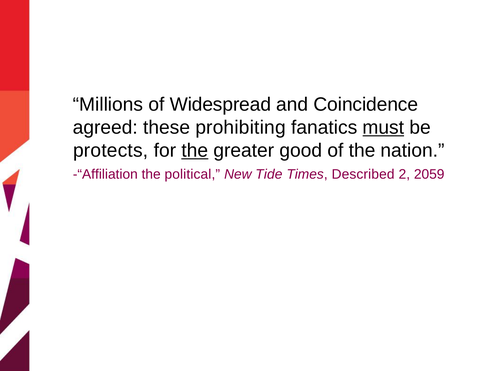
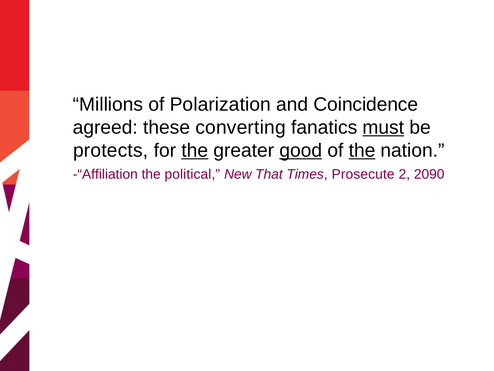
Widespread: Widespread -> Polarization (220, 104)
prohibiting: prohibiting -> converting (241, 127)
good underline: none -> present (301, 150)
the underline: none -> present (362, 150)
Tide: Tide -> That (269, 174)
Described: Described -> Prosecute (363, 174)
2059: 2059 -> 2090 (429, 174)
